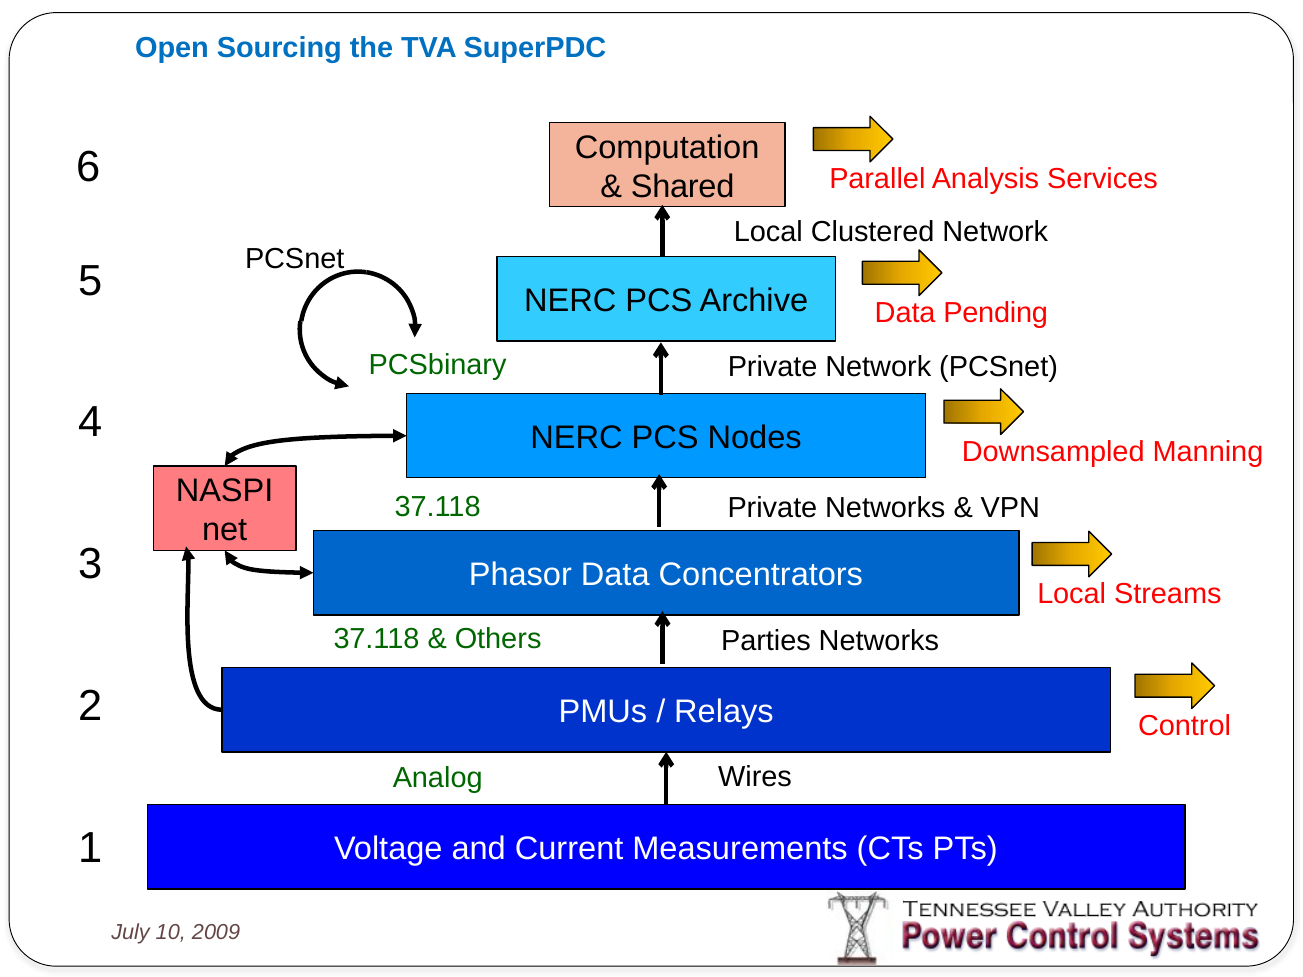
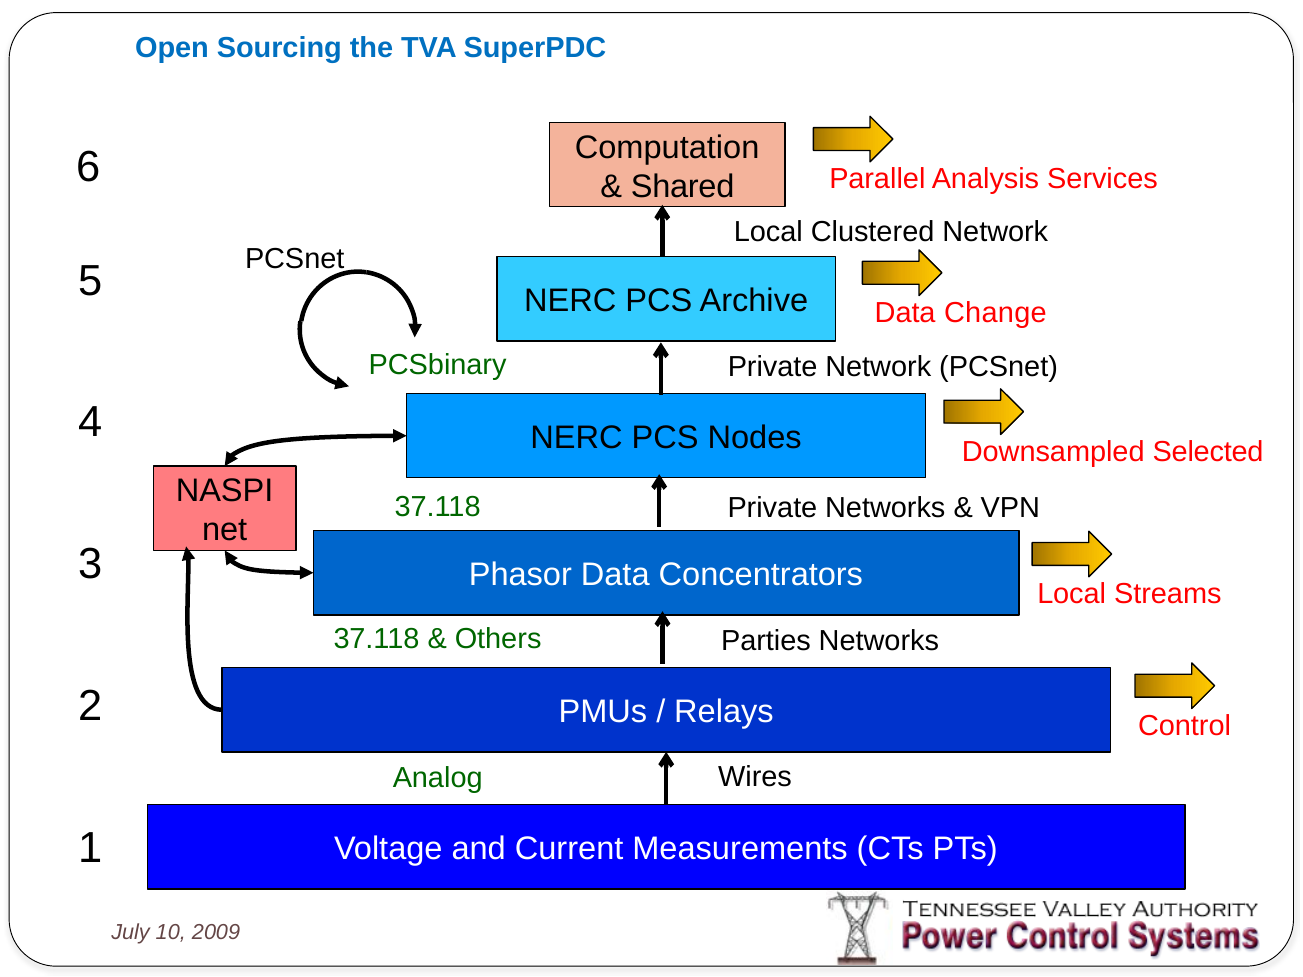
Pending: Pending -> Change (995, 313)
Manning: Manning -> Selected (1208, 452)
